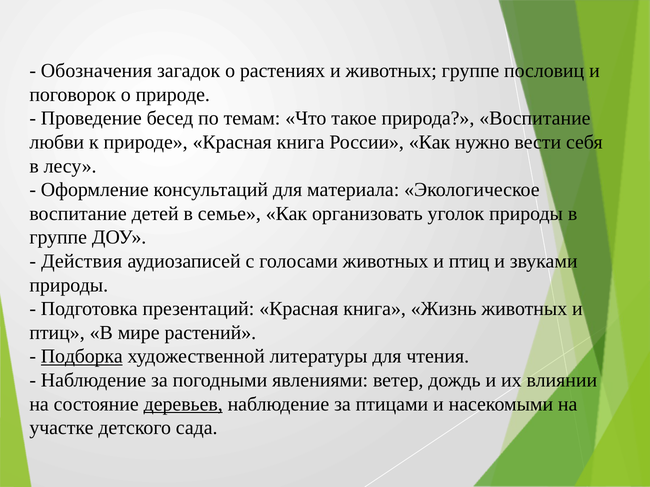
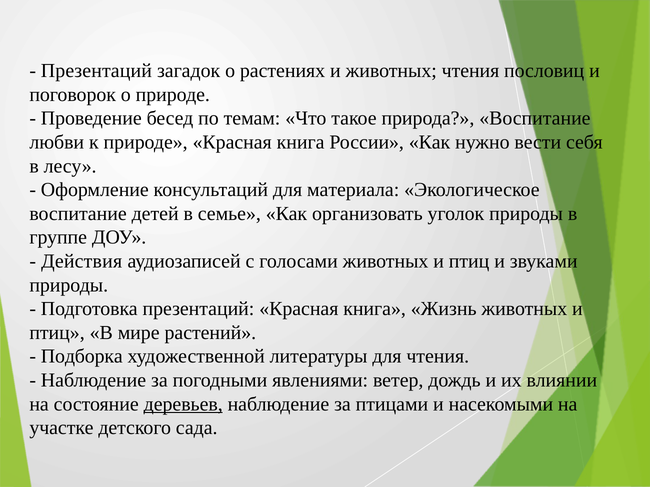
Обозначения: Обозначения -> Презентаций (96, 71)
животных группе: группе -> чтения (470, 71)
Подборка underline: present -> none (82, 357)
